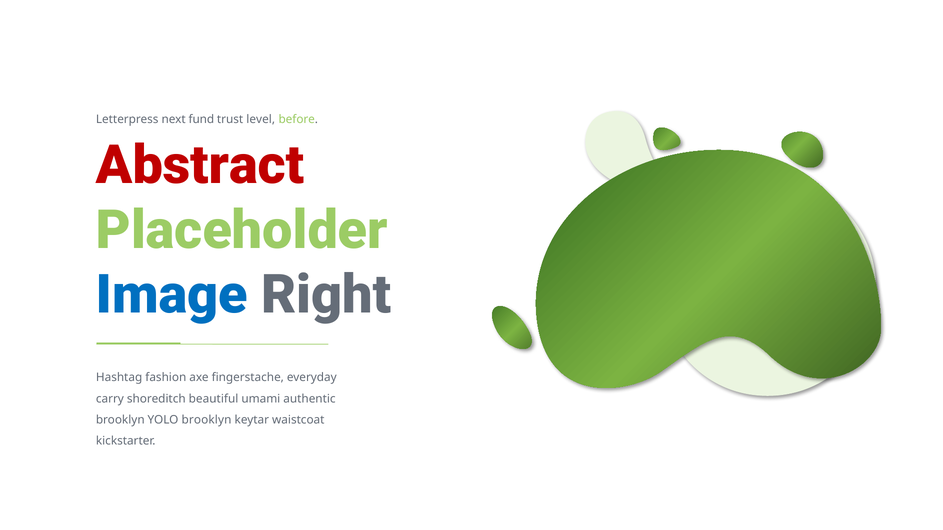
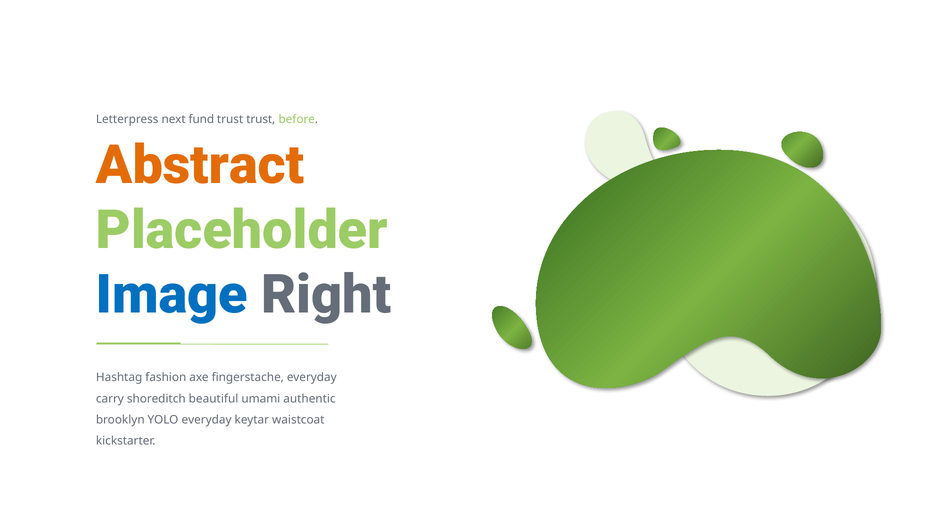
trust level: level -> trust (261, 120)
Abstract colour: red -> orange (200, 166)
YOLO brooklyn: brooklyn -> everyday (207, 420)
